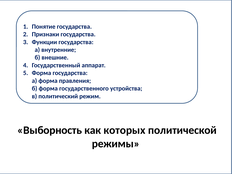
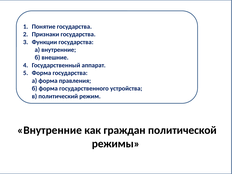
Выборность: Выборность -> Внутренние (50, 130)
как которых: которых -> граждан (125, 130)
